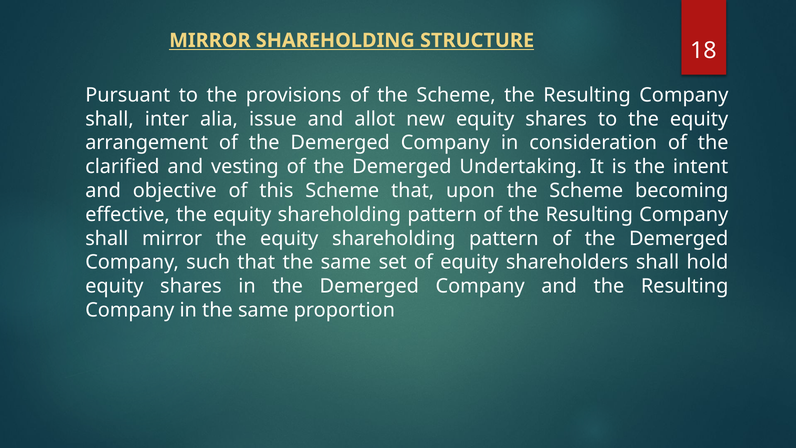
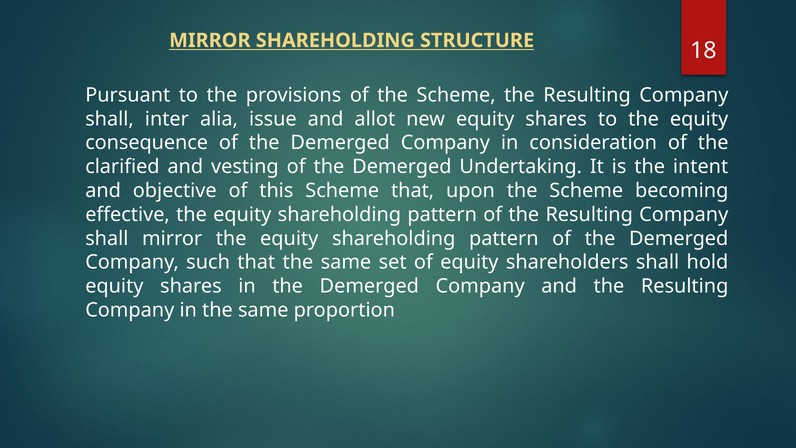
arrangement: arrangement -> consequence (147, 143)
